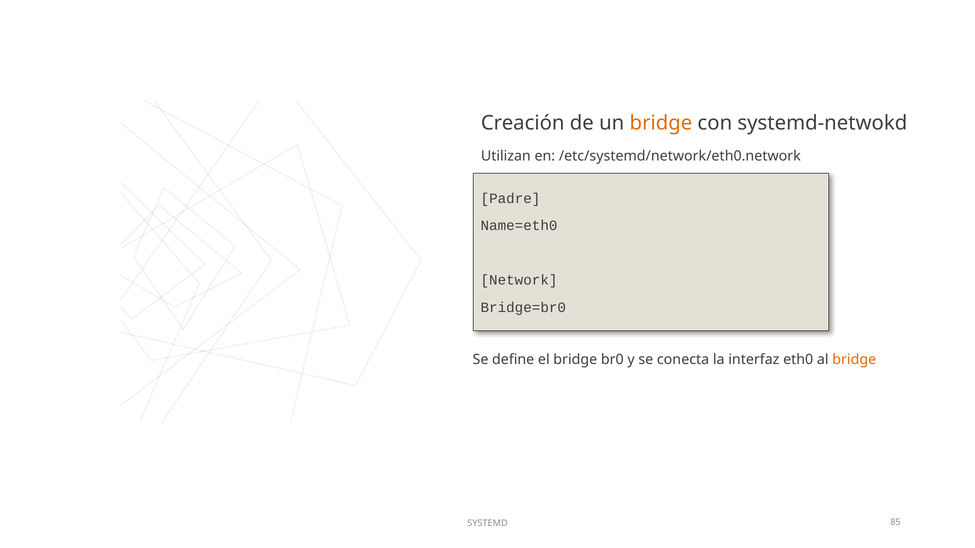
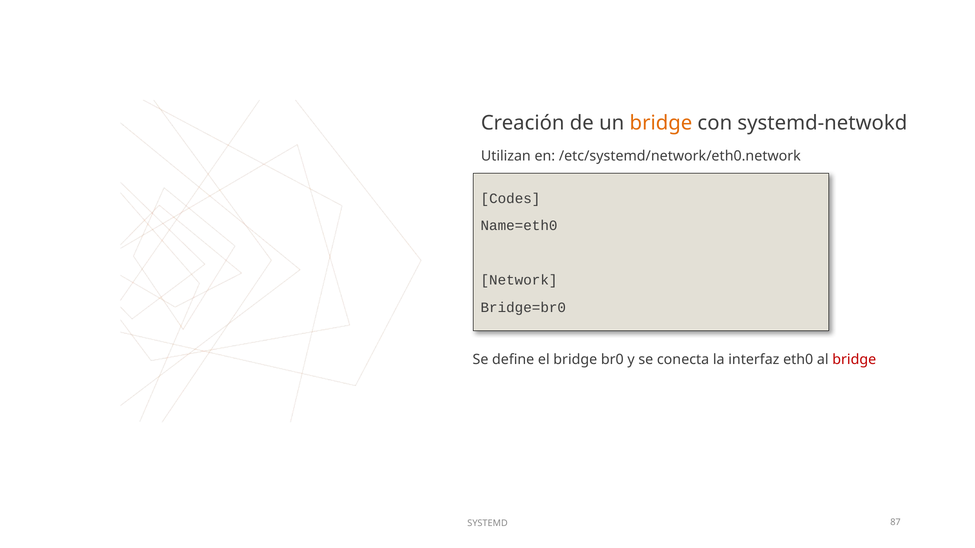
Padre: Padre -> Codes (510, 199)
bridge colour: orange -> red (854, 360)
85: 85 -> 87 (895, 523)
